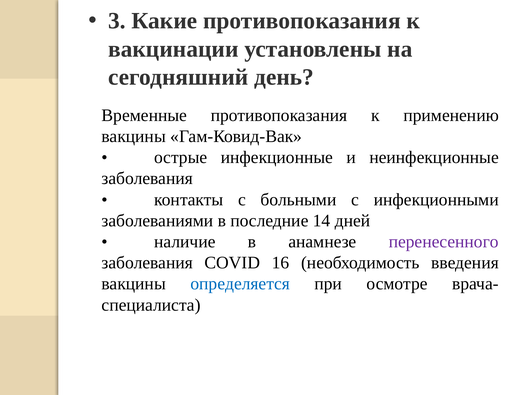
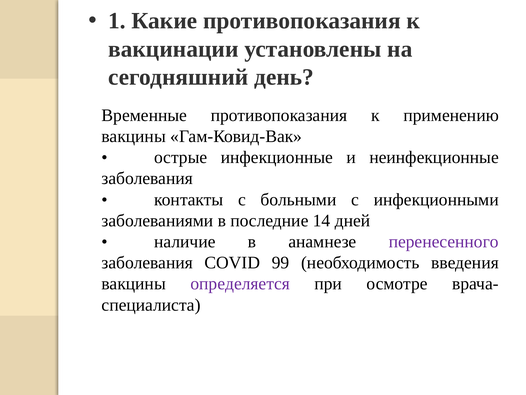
3: 3 -> 1 (117, 21)
16: 16 -> 99 (281, 262)
определяется colour: blue -> purple (240, 283)
